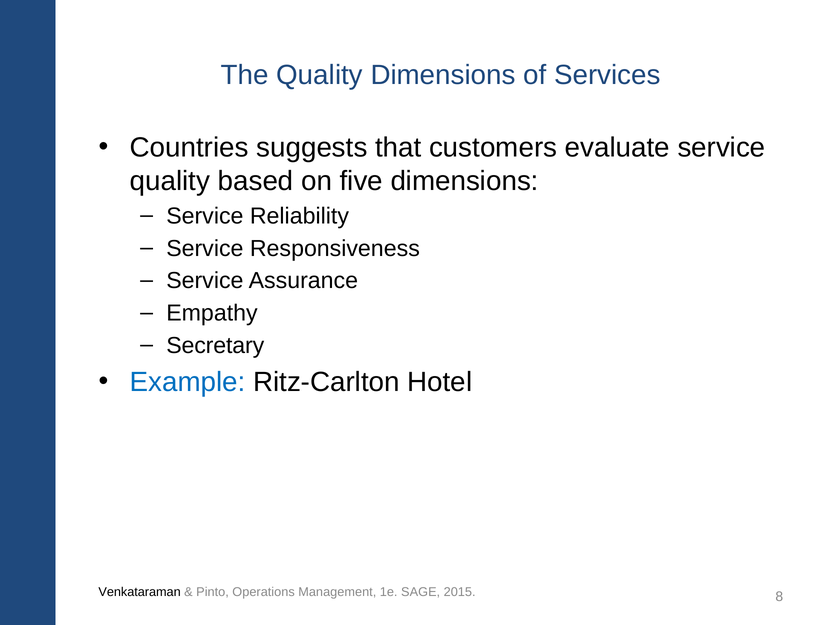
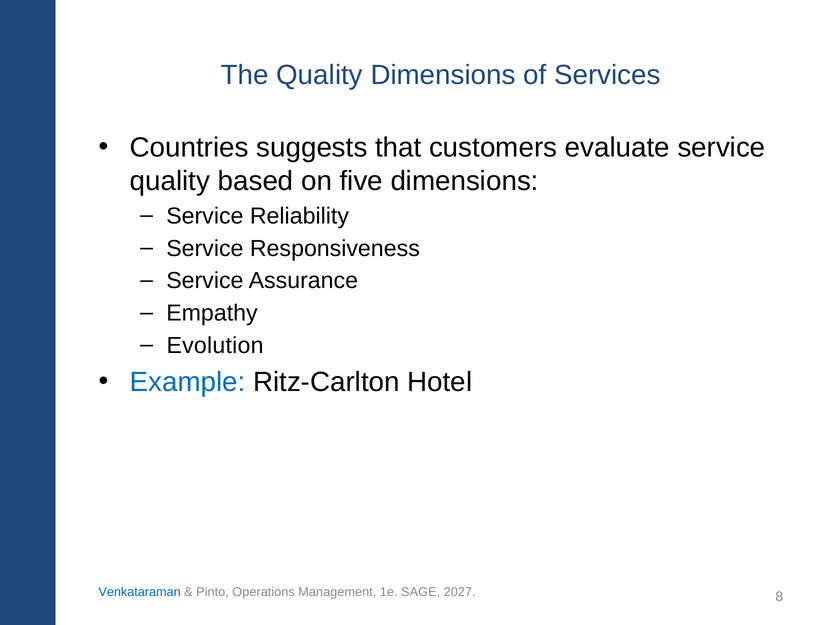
Secretary: Secretary -> Evolution (215, 345)
Venkataraman colour: black -> blue (140, 592)
2015: 2015 -> 2027 (460, 592)
